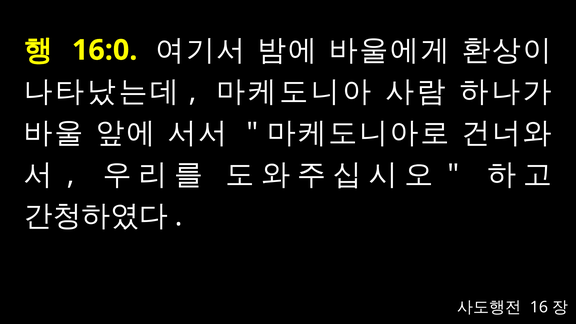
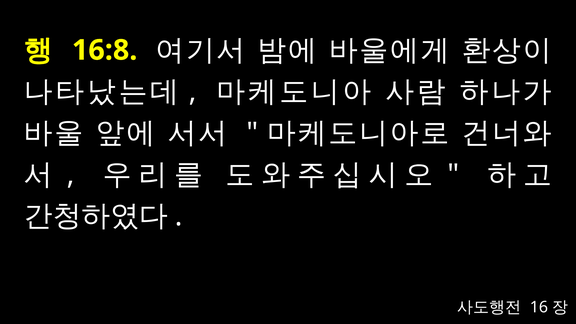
16:0: 16:0 -> 16:8 (105, 50)
